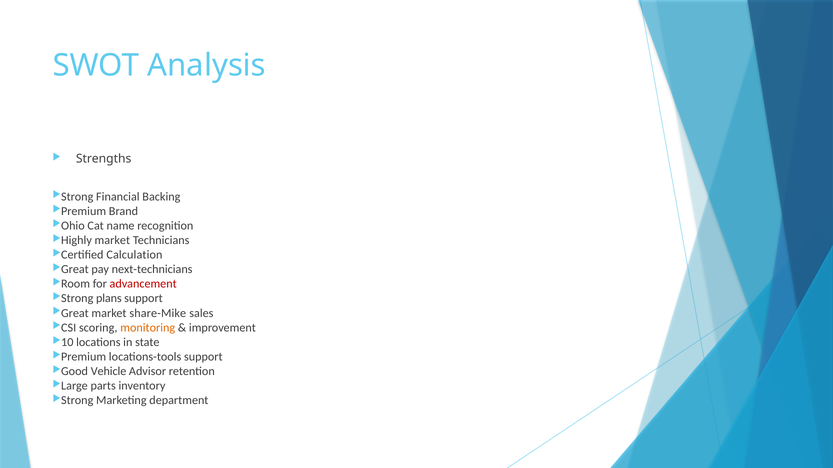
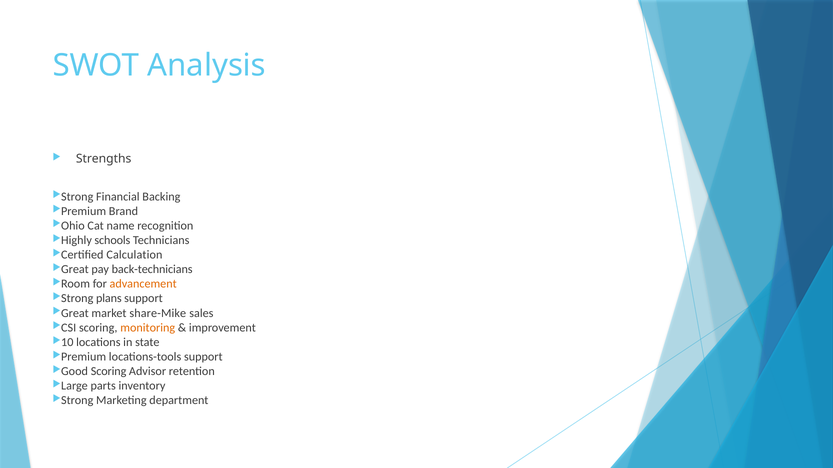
market: market -> schools (112, 241)
next-technicians: next-technicians -> back-technicians (152, 270)
advancement colour: red -> orange (143, 284)
Vehicle: Vehicle -> Scoring (109, 372)
